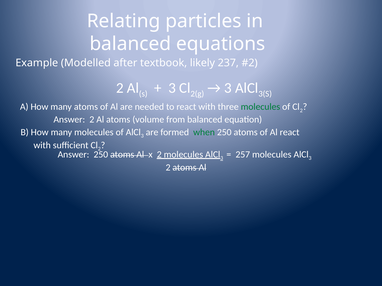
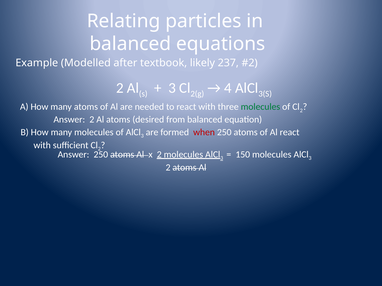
3: 3 -> 4 (228, 88)
volume: volume -> desired (148, 120)
when colour: green -> red (204, 132)
257: 257 -> 150 (243, 155)
